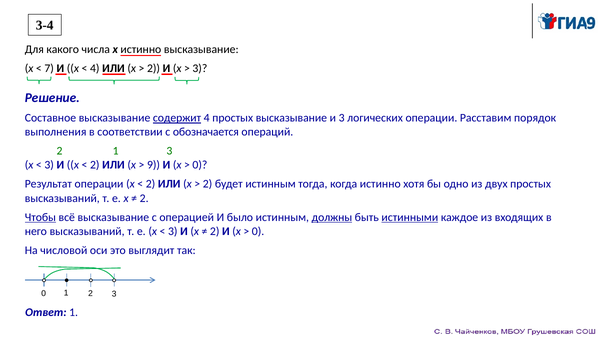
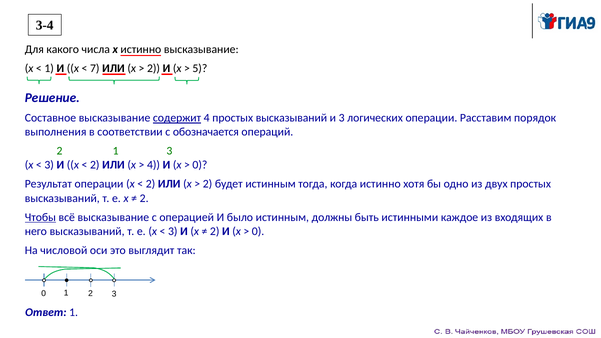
7: 7 -> 1 (49, 68)
4: 4 -> 7 (95, 68)
3: 3 -> 5 (200, 68)
4 простых высказывание: высказывание -> высказываний (291, 118)
9: 9 -> 4 (154, 165)
должны underline: present -> none (332, 217)
истинными underline: present -> none (410, 217)
